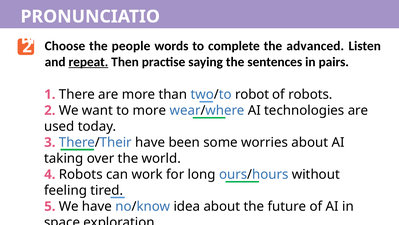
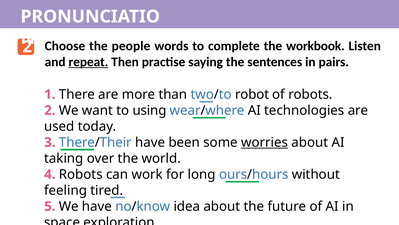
advanced: advanced -> workbook (315, 46)
to more: more -> using (149, 110)
worries underline: none -> present (265, 142)
